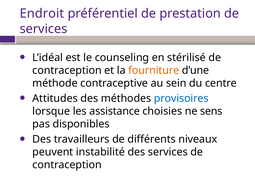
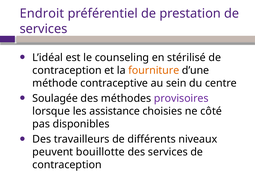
Attitudes: Attitudes -> Soulagée (55, 98)
provisoires colour: blue -> purple (181, 98)
sens: sens -> côté (211, 111)
instabilité: instabilité -> bouillotte (100, 151)
